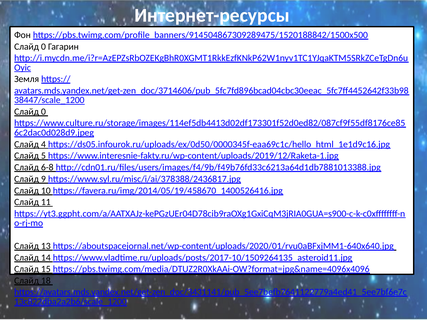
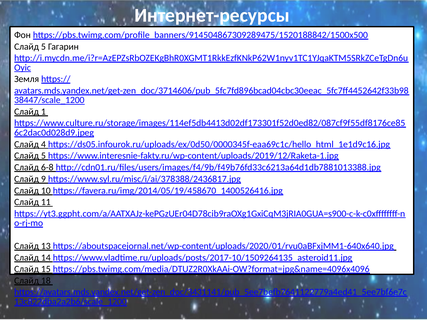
0: 0 -> 5 (43, 47)
0: 0 -> 1 (43, 112)
